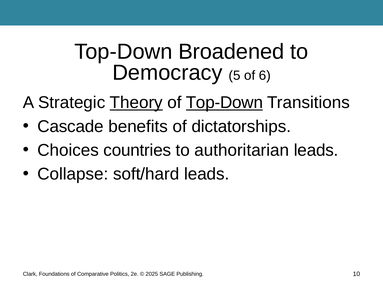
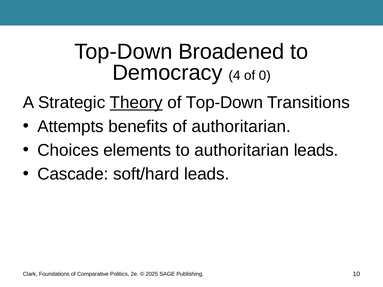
5: 5 -> 4 (235, 76)
6: 6 -> 0 (265, 76)
Top-Down underline: present -> none (224, 103)
Cascade: Cascade -> Attempts (71, 127)
of dictatorships: dictatorships -> authoritarian (241, 127)
countries: countries -> elements (137, 150)
Collapse: Collapse -> Cascade (73, 174)
